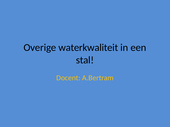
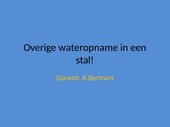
waterkwaliteit: waterkwaliteit -> wateropname (88, 48)
